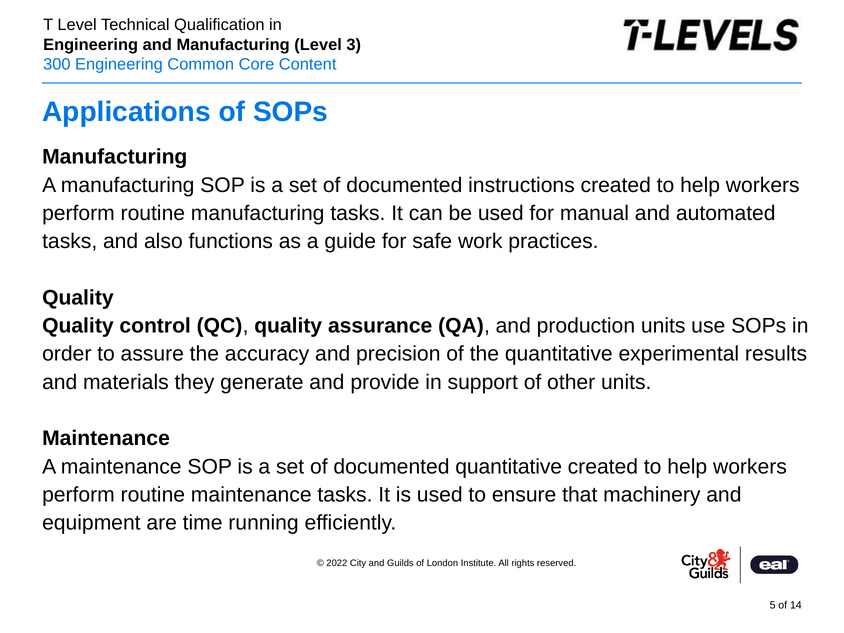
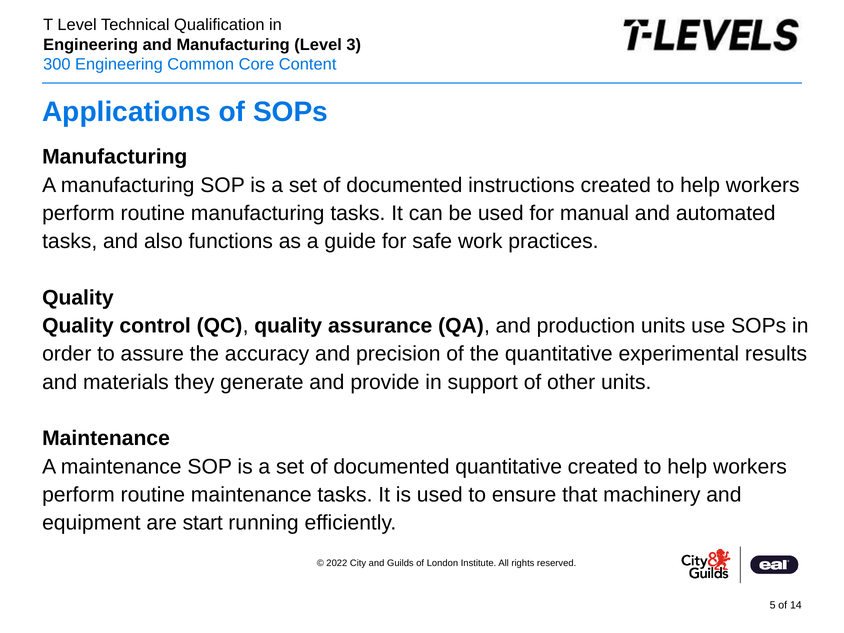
time: time -> start (203, 523)
